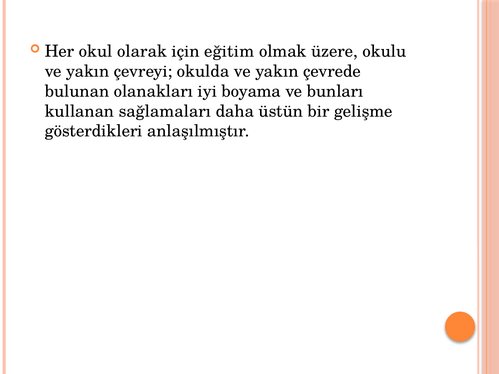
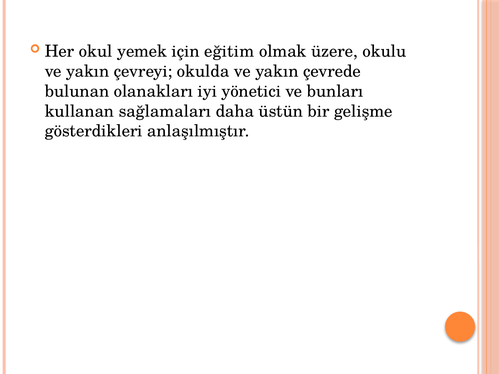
olarak: olarak -> yemek (142, 51)
boyama: boyama -> yönetici (251, 91)
